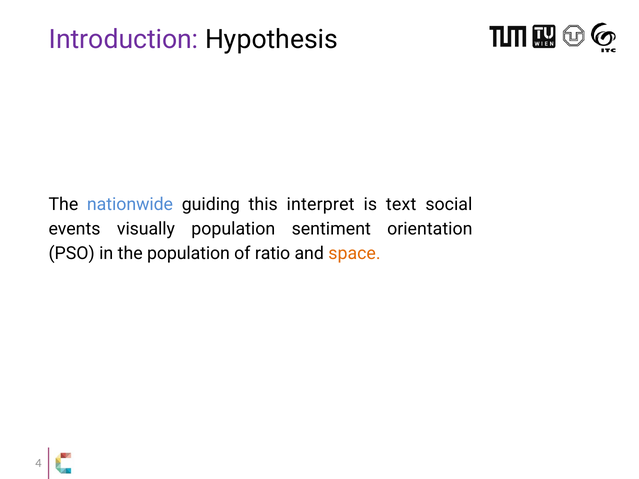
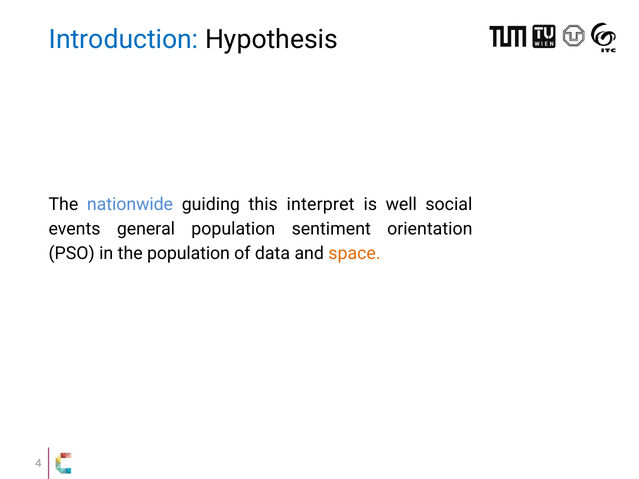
Introduction colour: purple -> blue (124, 40)
text: text -> well (401, 205)
visually: visually -> general (146, 229)
ratio: ratio -> data (272, 254)
